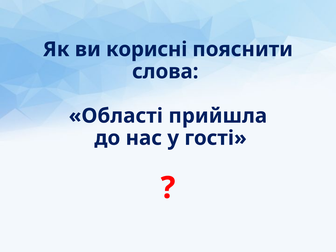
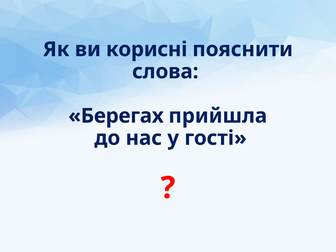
Області: Області -> Берегах (116, 116)
